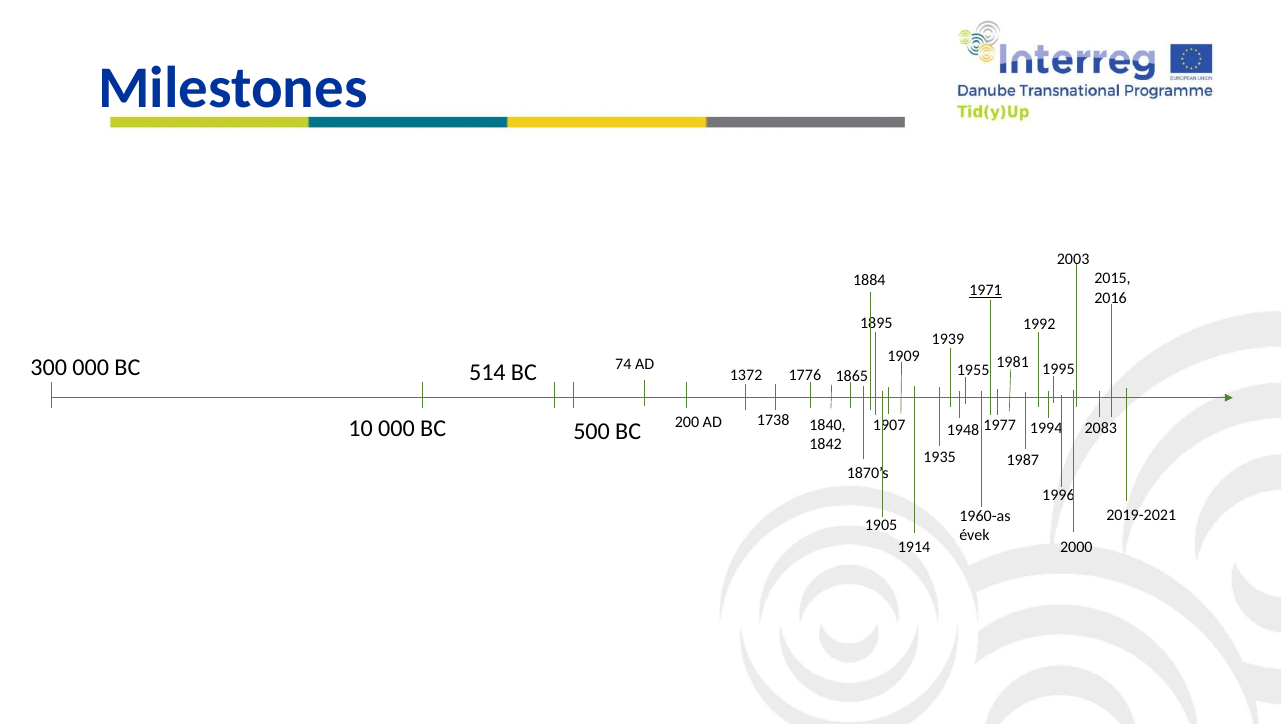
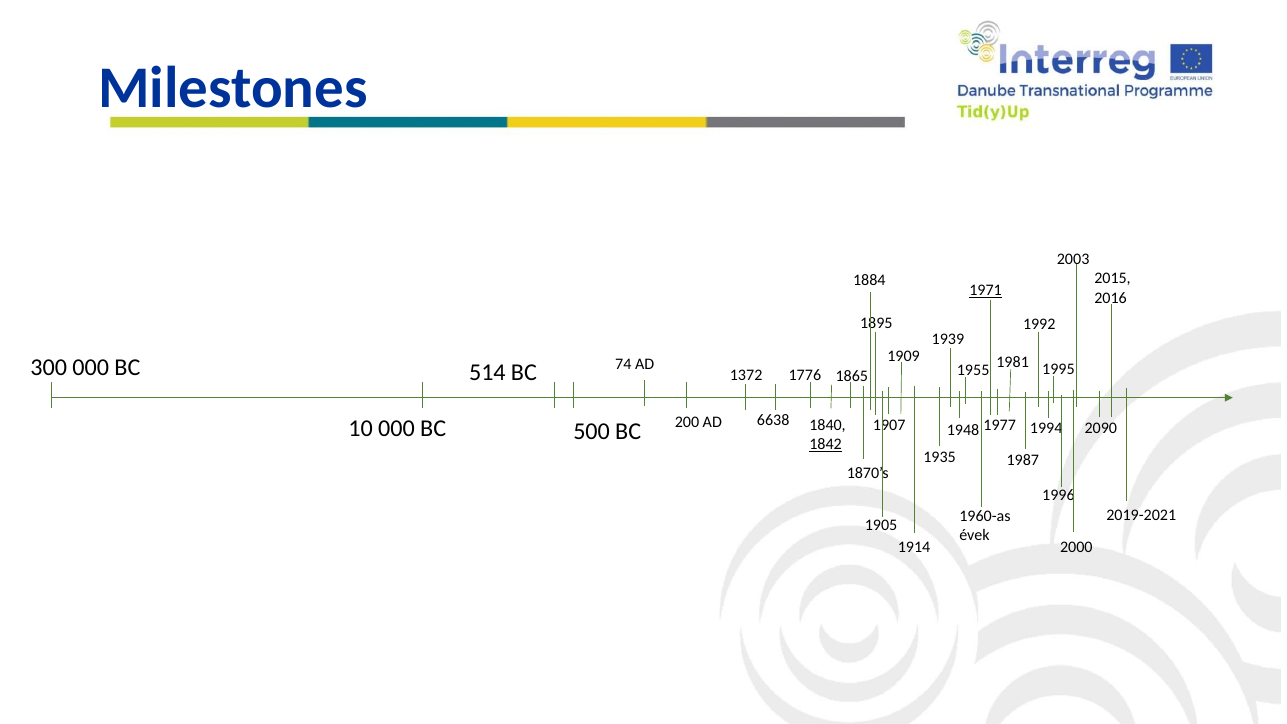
1738: 1738 -> 6638 (773, 421)
2083: 2083 -> 2090 (1101, 428)
1842 underline: none -> present (826, 444)
